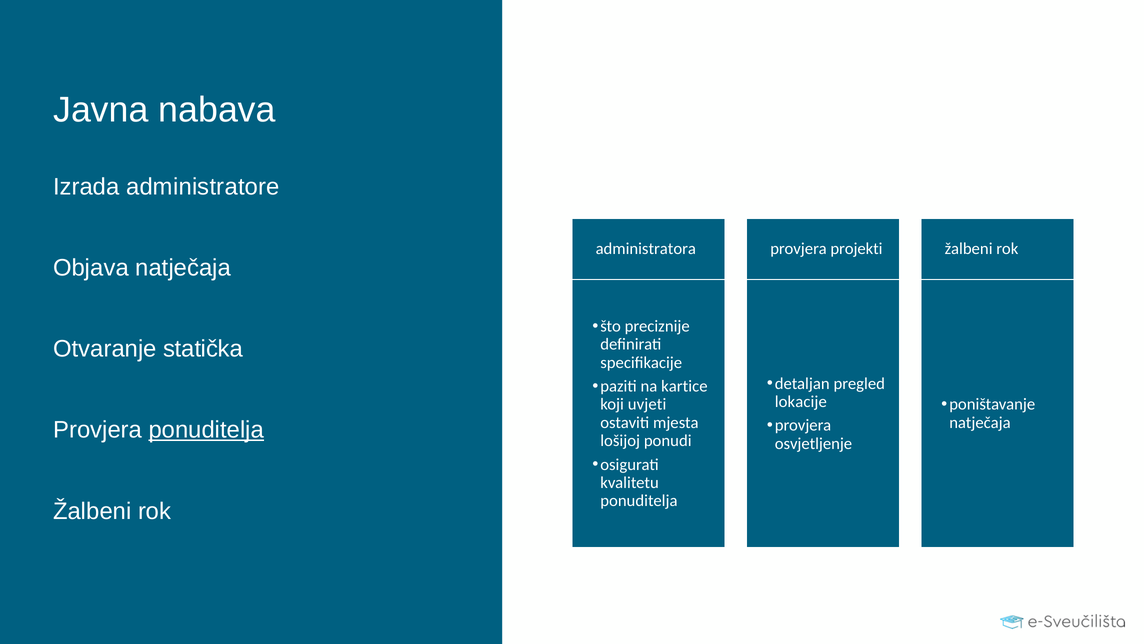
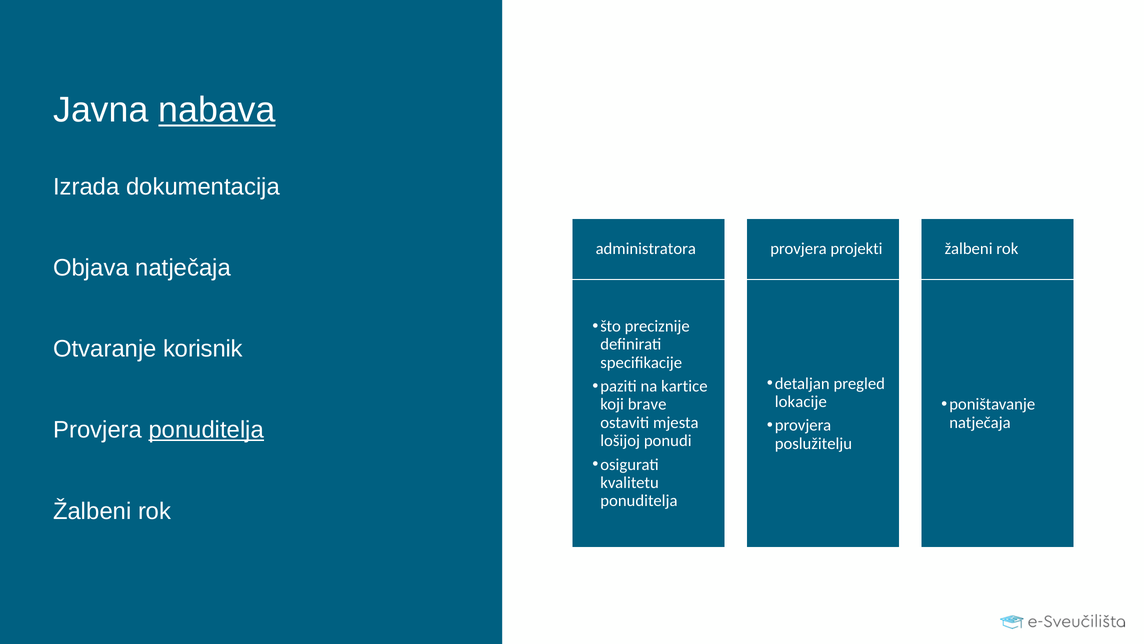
nabava underline: none -> present (217, 110)
administratore: administratore -> dokumentacija (203, 187)
statička: statička -> korisnik (203, 349)
uvjeti: uvjeti -> brave (647, 404)
osvjetljenje: osvjetljenje -> poslužitelju (813, 443)
